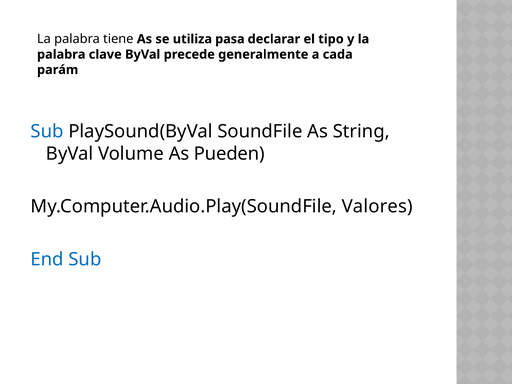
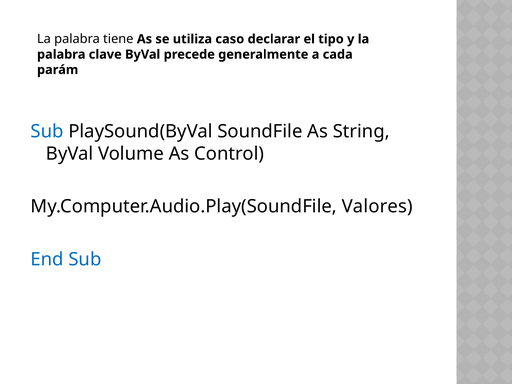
pasa: pasa -> caso (230, 39)
Pueden: Pueden -> Control (229, 154)
